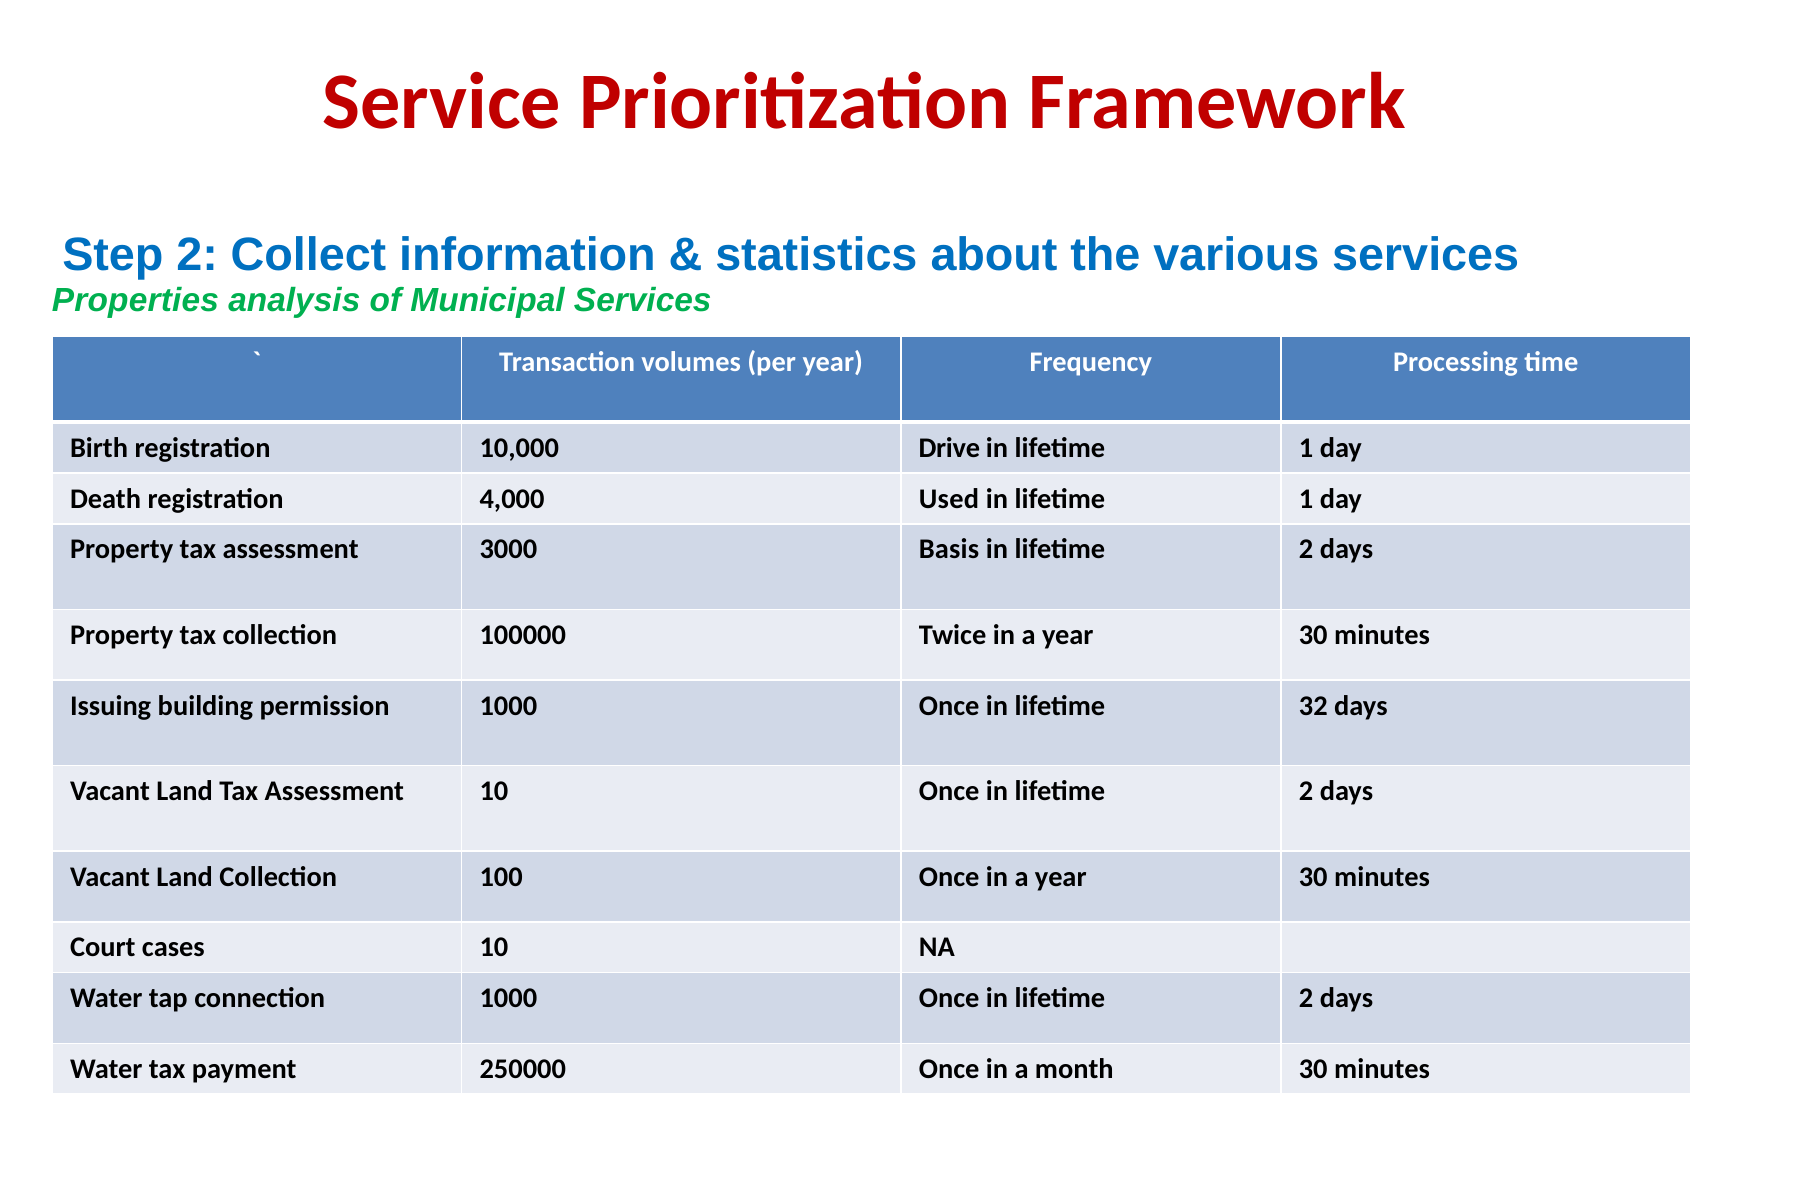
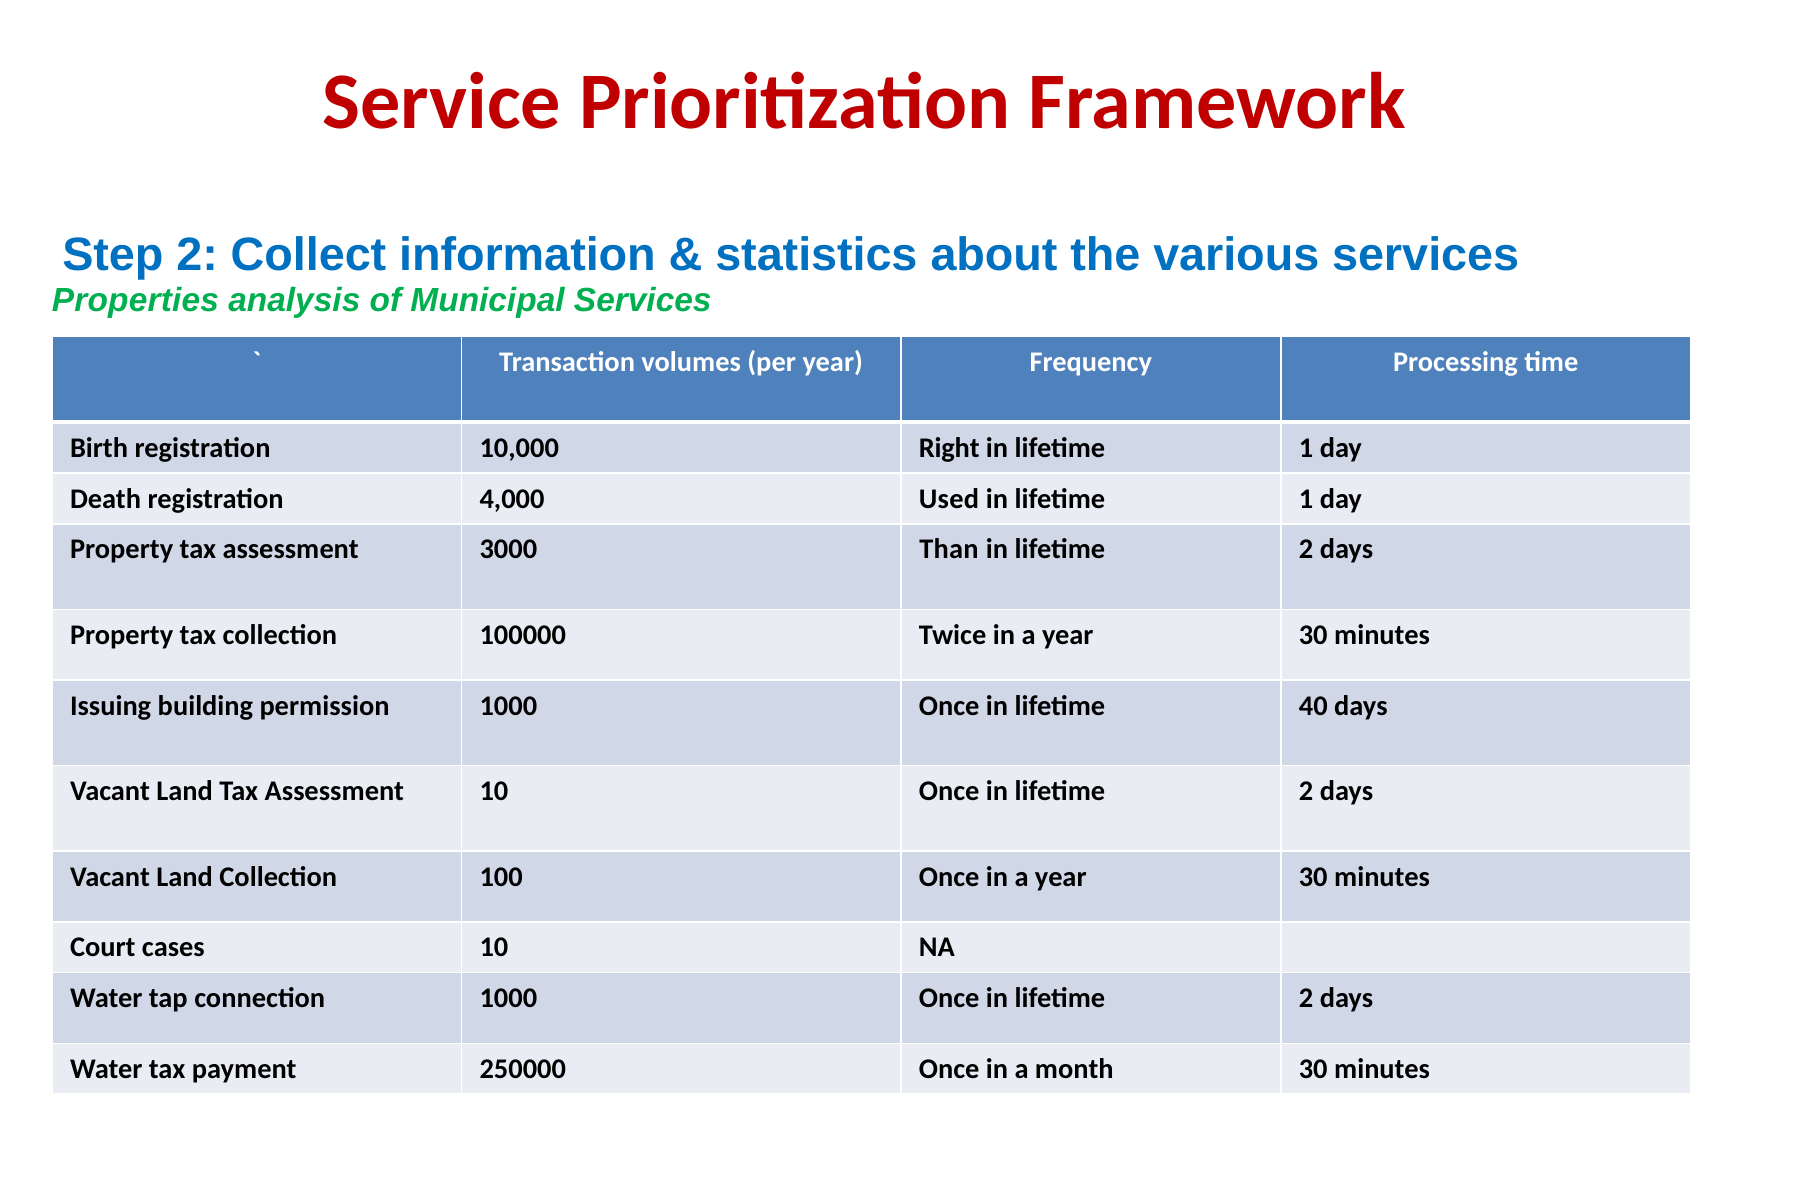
Drive: Drive -> Right (949, 448)
Basis: Basis -> Than (949, 549)
32: 32 -> 40 (1313, 706)
